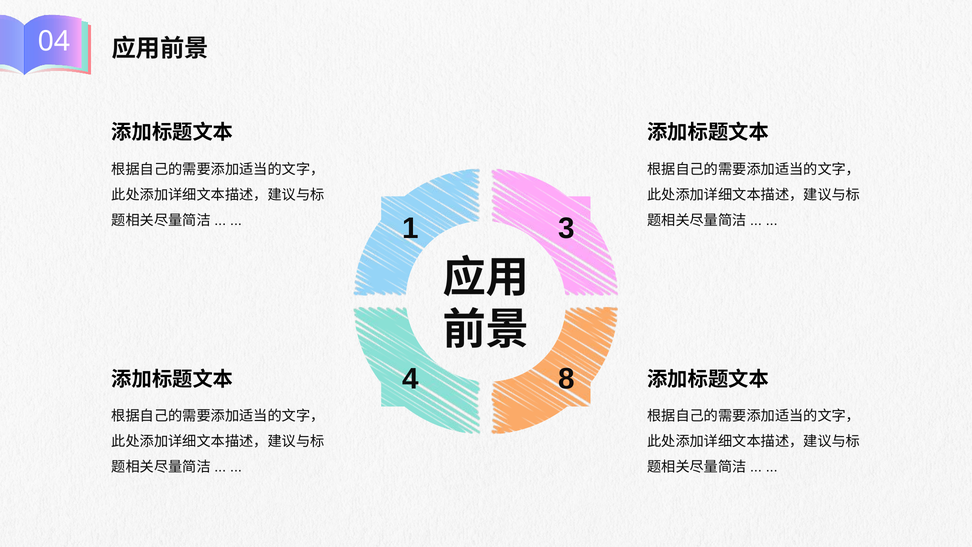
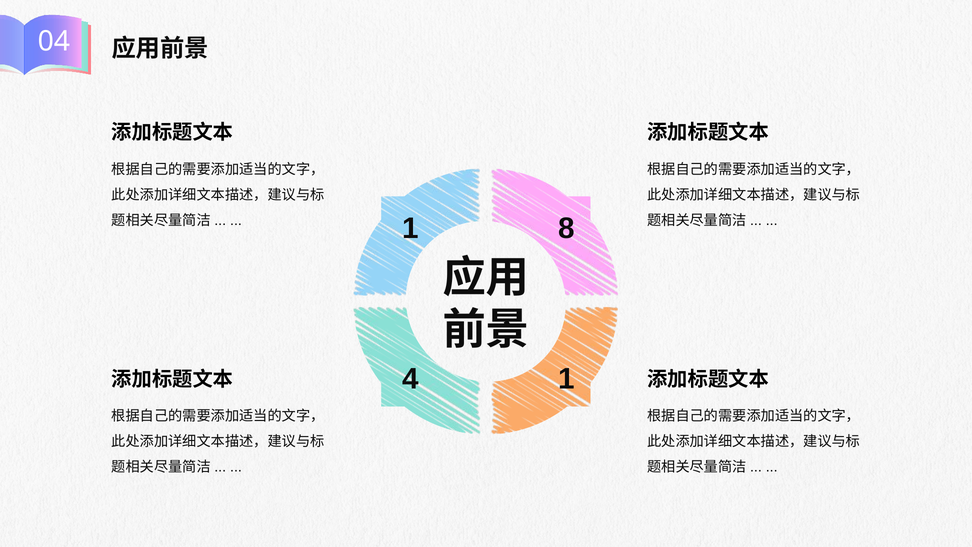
3: 3 -> 8 (566, 228)
4 8: 8 -> 1 (566, 379)
